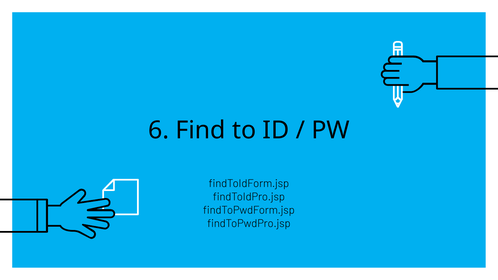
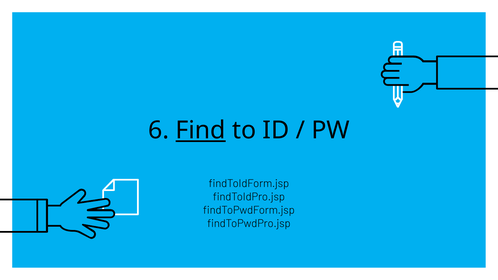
Find underline: none -> present (201, 130)
